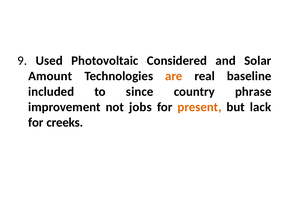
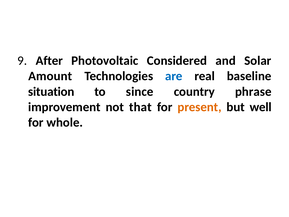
Used: Used -> After (49, 61)
are colour: orange -> blue (174, 76)
included: included -> situation (51, 91)
jobs: jobs -> that (140, 107)
lack: lack -> well (261, 107)
creeks: creeks -> whole (65, 122)
